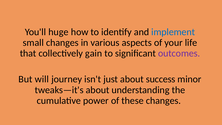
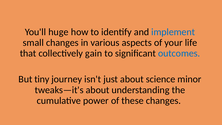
outcomes colour: purple -> blue (179, 53)
will: will -> tiny (42, 79)
success: success -> science (161, 79)
